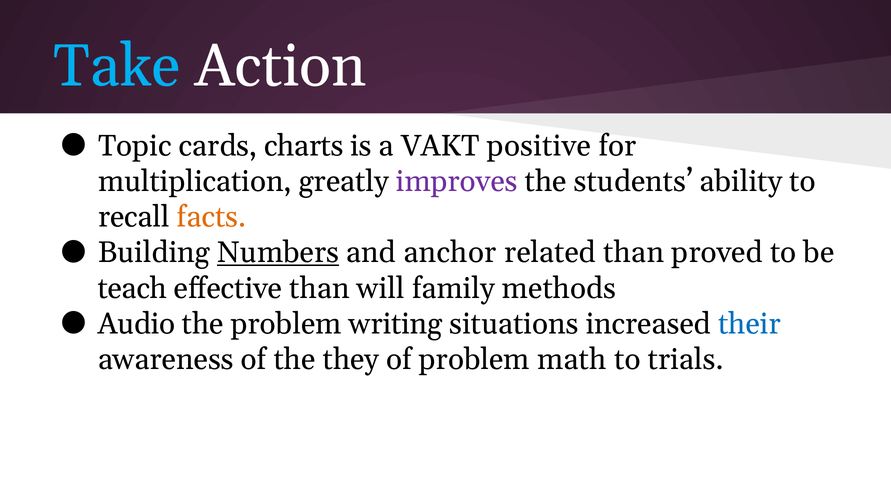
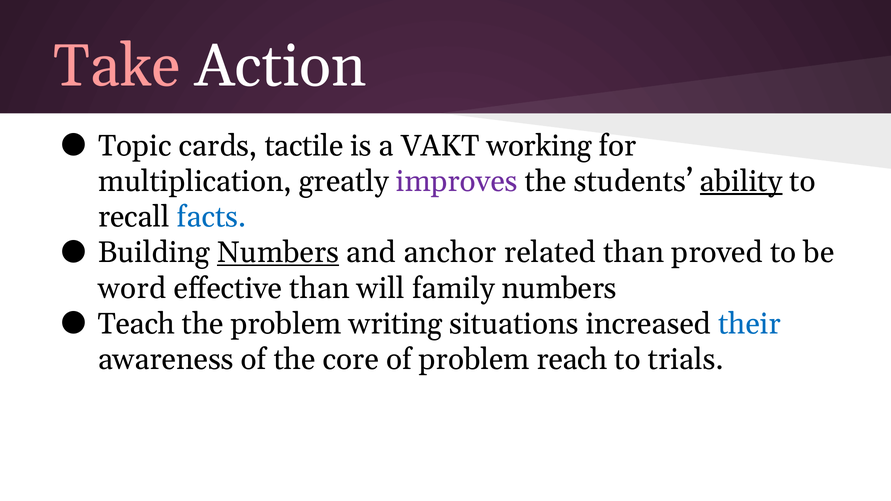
Take colour: light blue -> pink (117, 66)
charts: charts -> tactile (304, 146)
positive: positive -> working (539, 146)
ability underline: none -> present (741, 181)
facts colour: orange -> blue (212, 217)
teach: teach -> word (132, 288)
family methods: methods -> numbers (559, 288)
Audio: Audio -> Teach (136, 324)
they: they -> core (351, 360)
math: math -> reach (572, 360)
